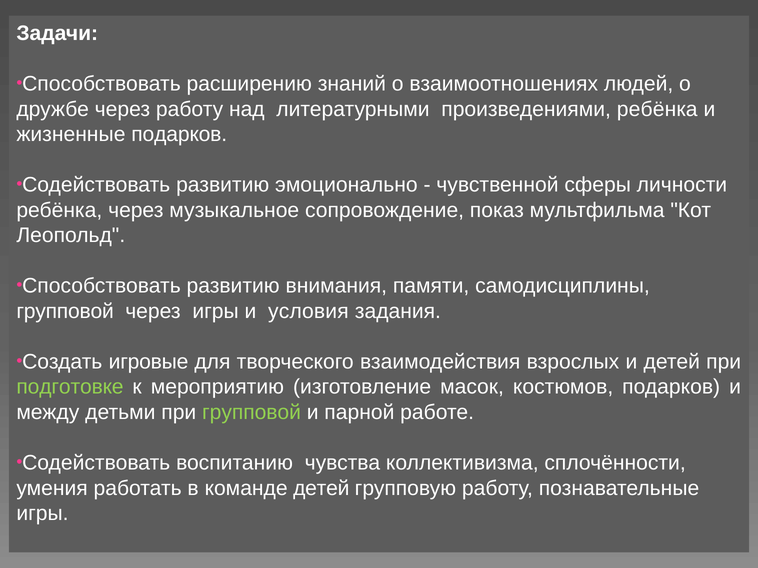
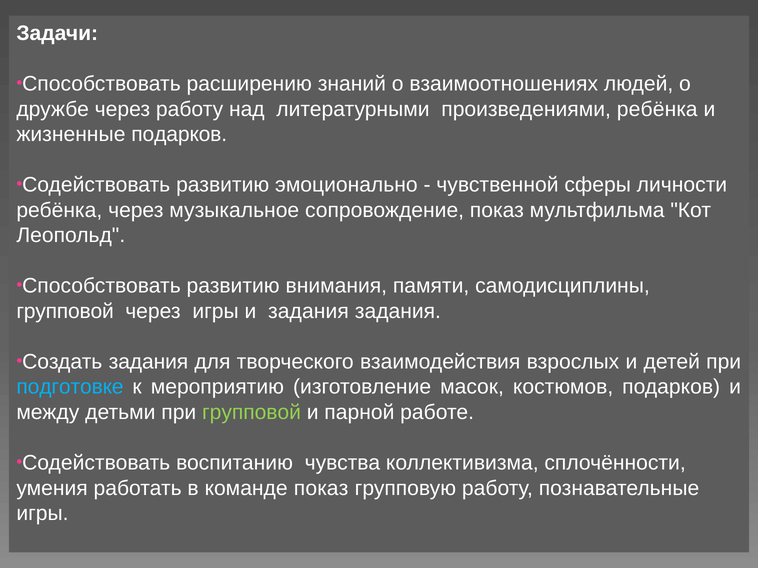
и условия: условия -> задания (308, 312)
Создать игровые: игровые -> задания (148, 362)
подготовке colour: light green -> light blue (70, 387)
команде детей: детей -> показ (321, 488)
